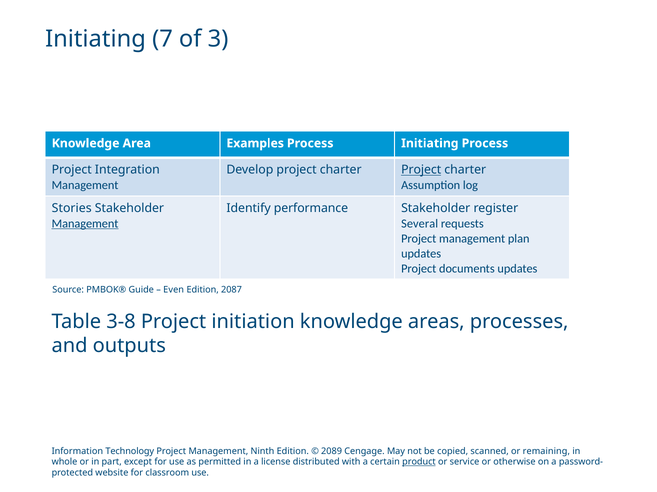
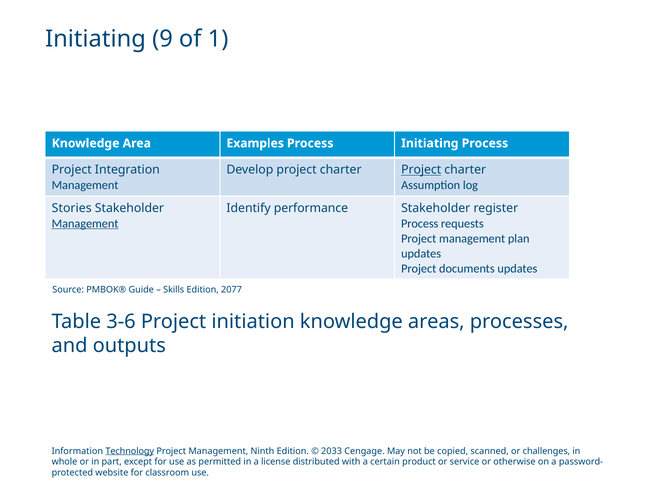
7: 7 -> 9 (162, 39)
3: 3 -> 1 (218, 39)
Several: Several -> Process (420, 224)
Even: Even -> Skills (174, 290)
2087: 2087 -> 2077 (231, 290)
3-8: 3-8 -> 3-6 (121, 322)
Technology underline: none -> present (130, 452)
2089: 2089 -> 2033 (332, 452)
remaining: remaining -> challenges (546, 452)
product underline: present -> none (419, 463)
